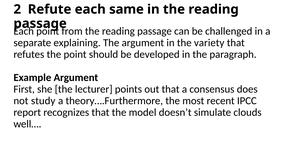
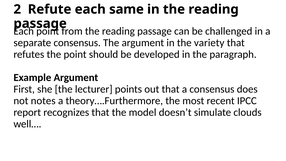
separate explaining: explaining -> consensus (77, 43)
study: study -> notes (43, 101)
